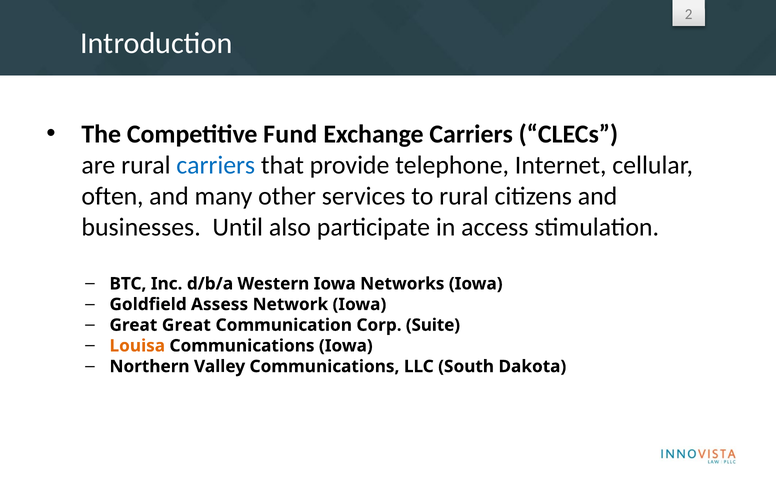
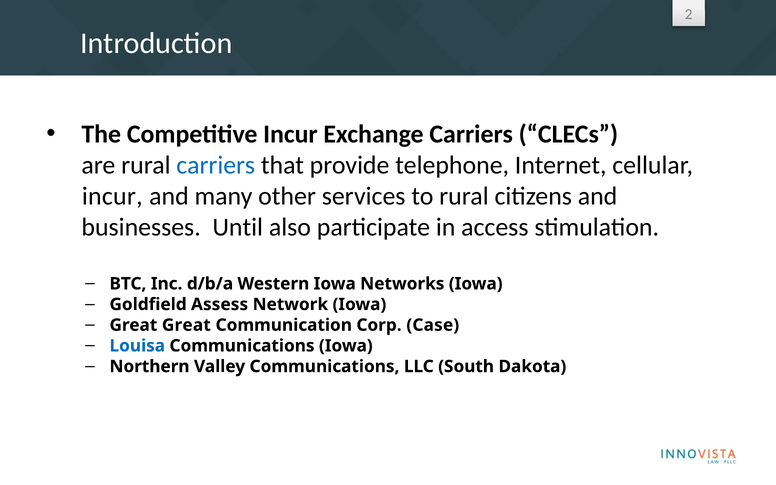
Competitive Fund: Fund -> Incur (290, 134)
often: often -> incur (112, 196)
Suite: Suite -> Case (433, 325)
Louisa colour: orange -> blue (137, 346)
